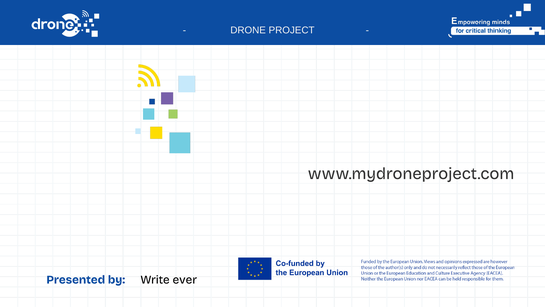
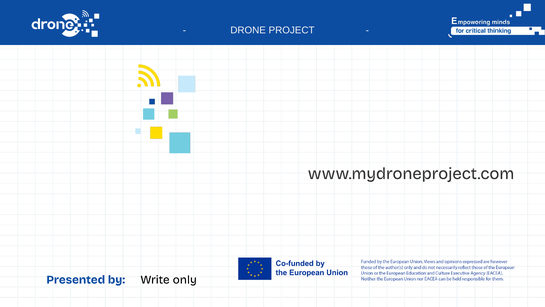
ever: ever -> only (185, 279)
